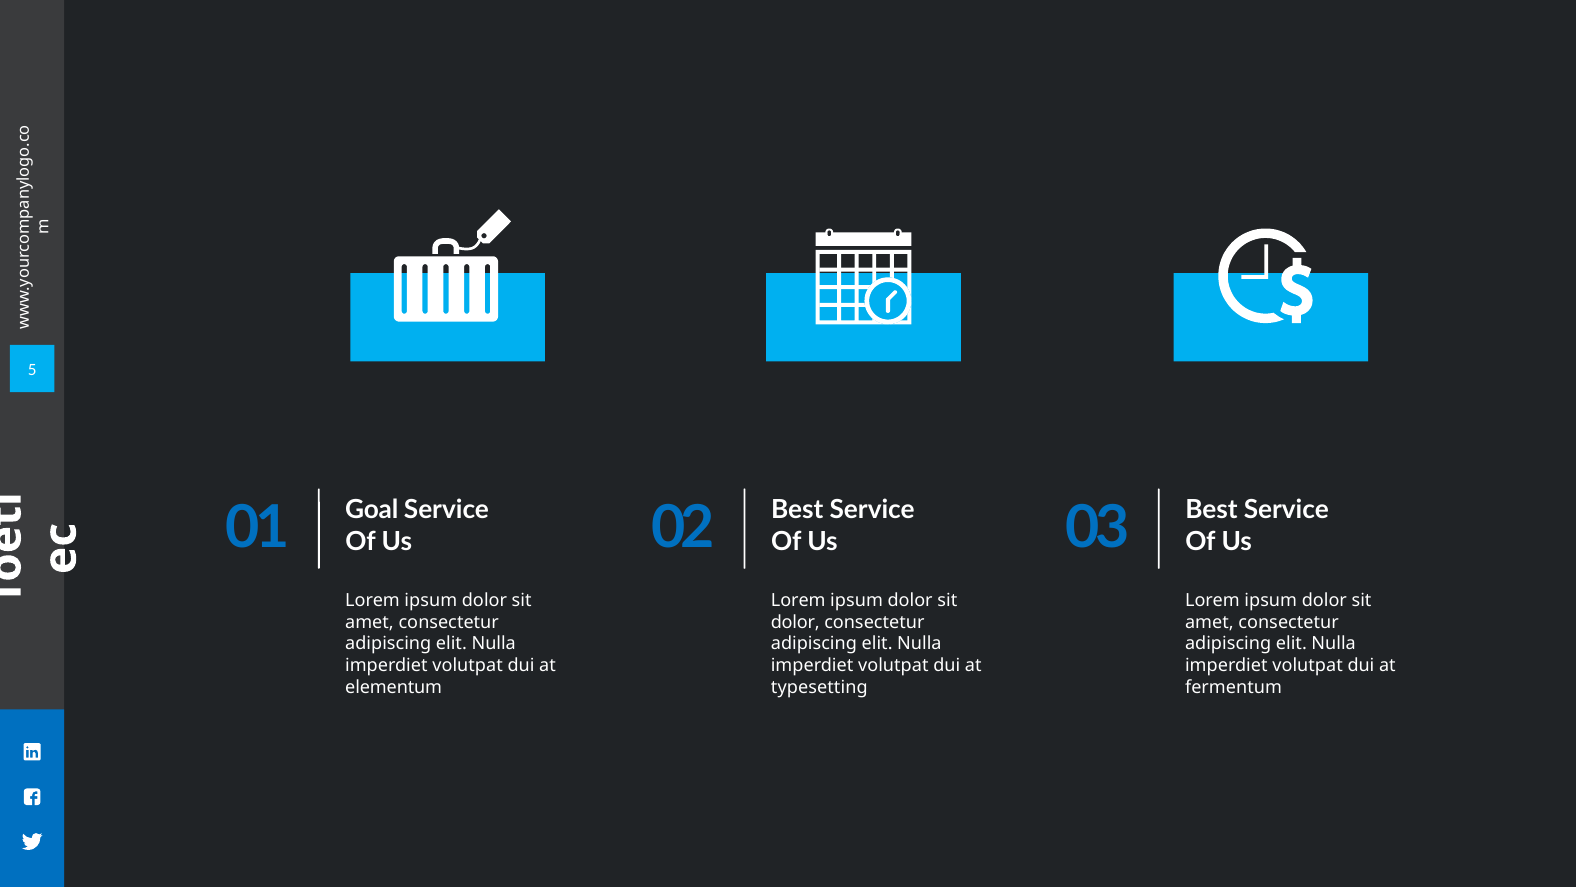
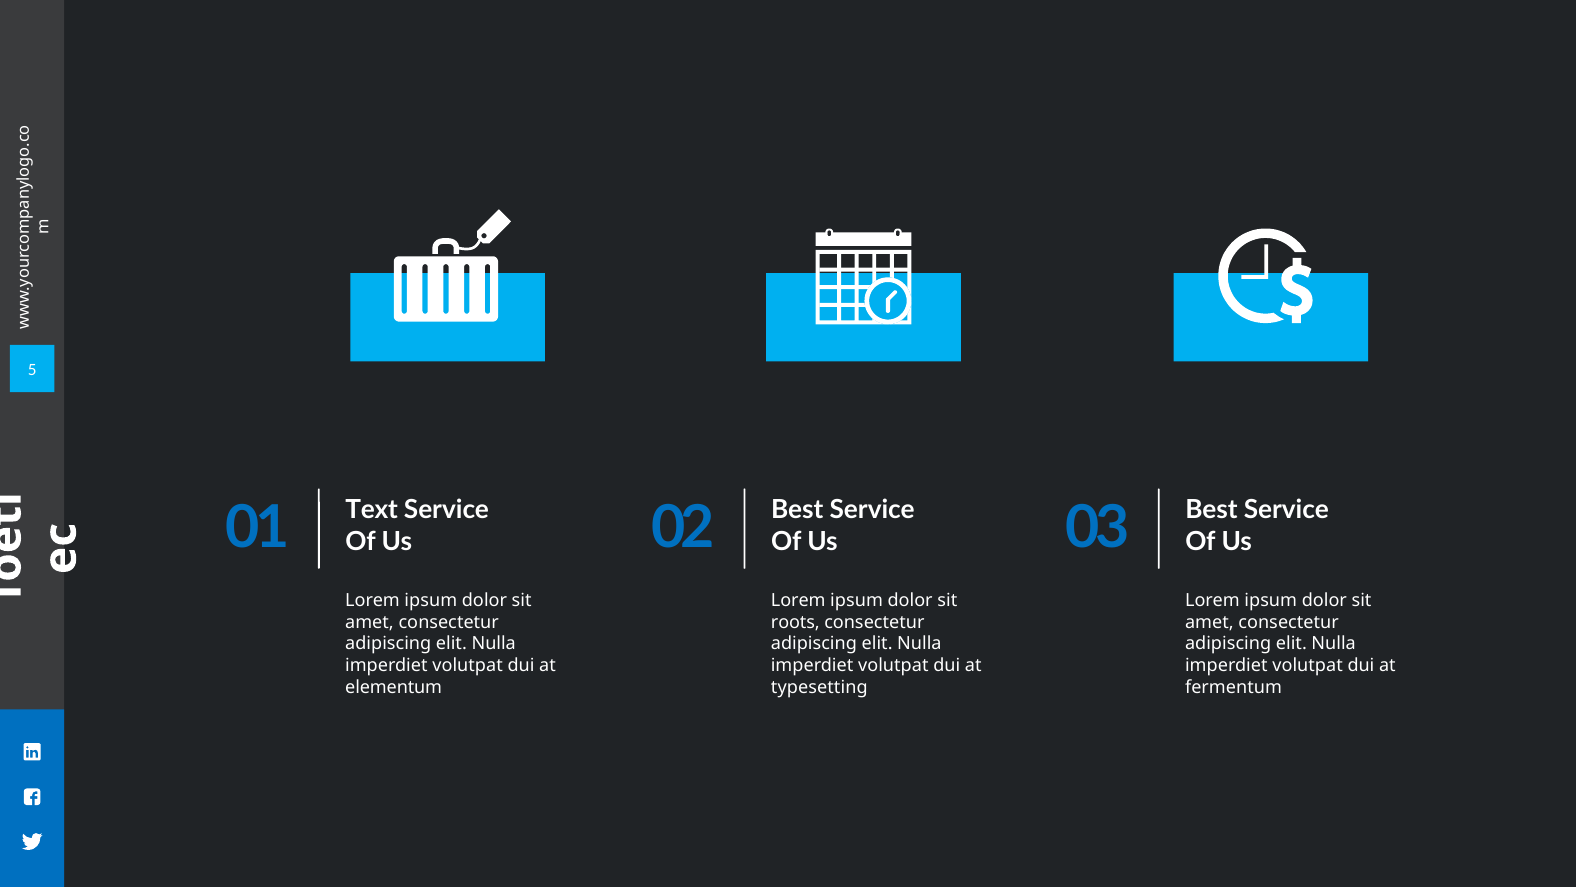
Goal: Goal -> Text (372, 510)
dolor: dolor -> roots (795, 622)
